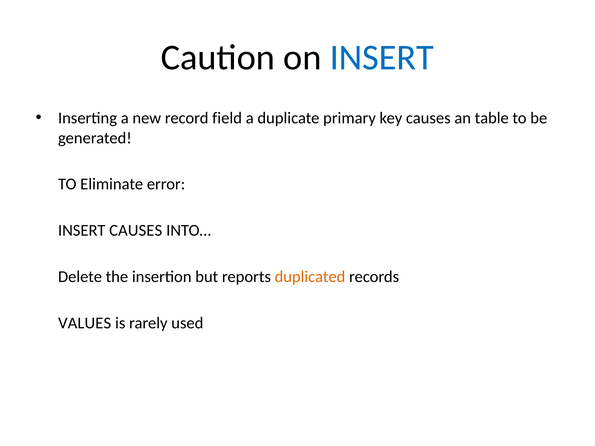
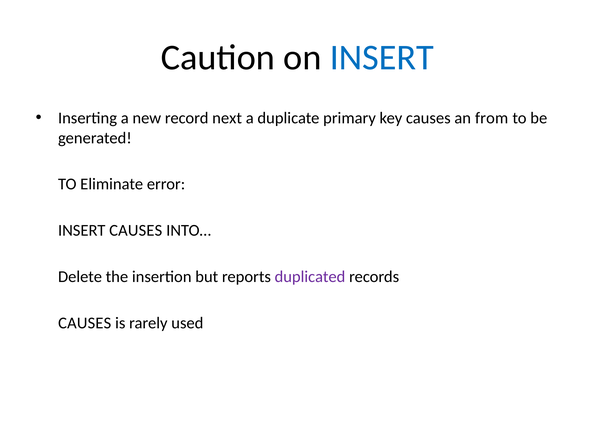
field: field -> next (227, 118)
table: table -> from (492, 118)
duplicated colour: orange -> purple (310, 277)
VALUES: VALUES -> CAUSES (85, 323)
